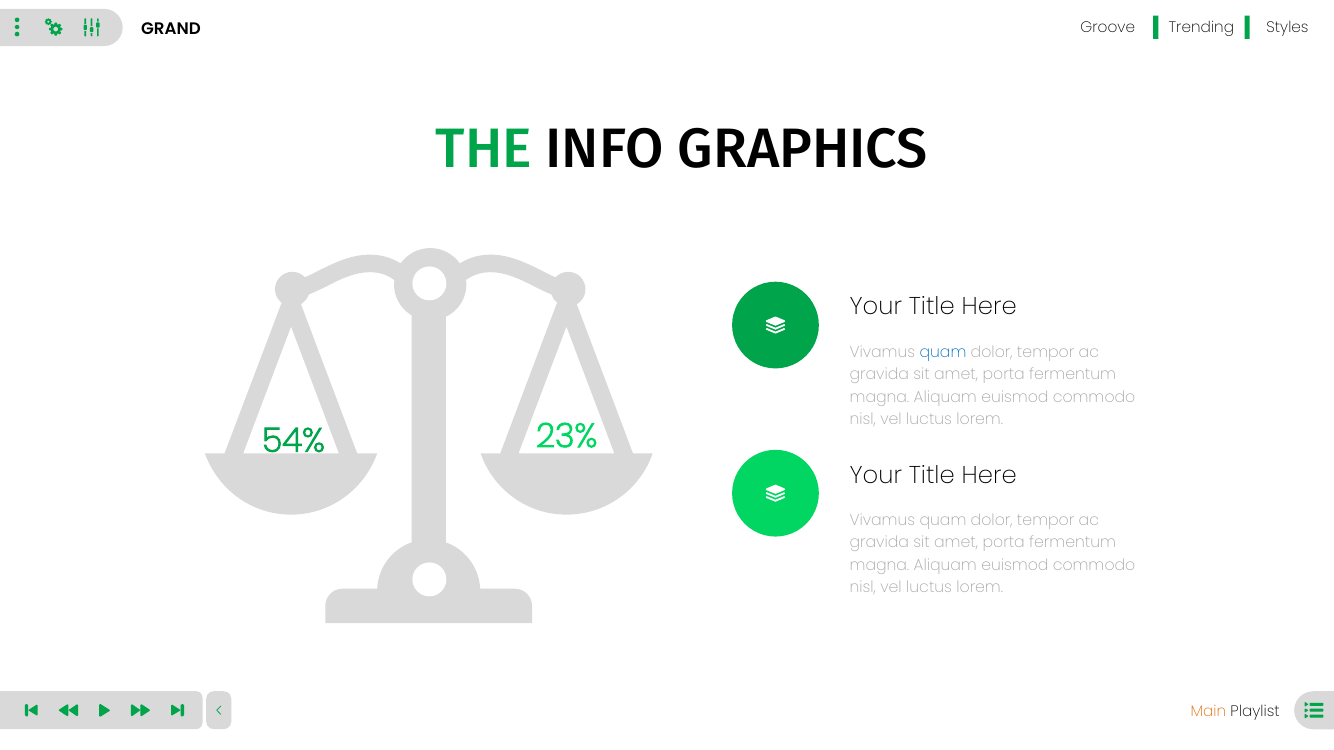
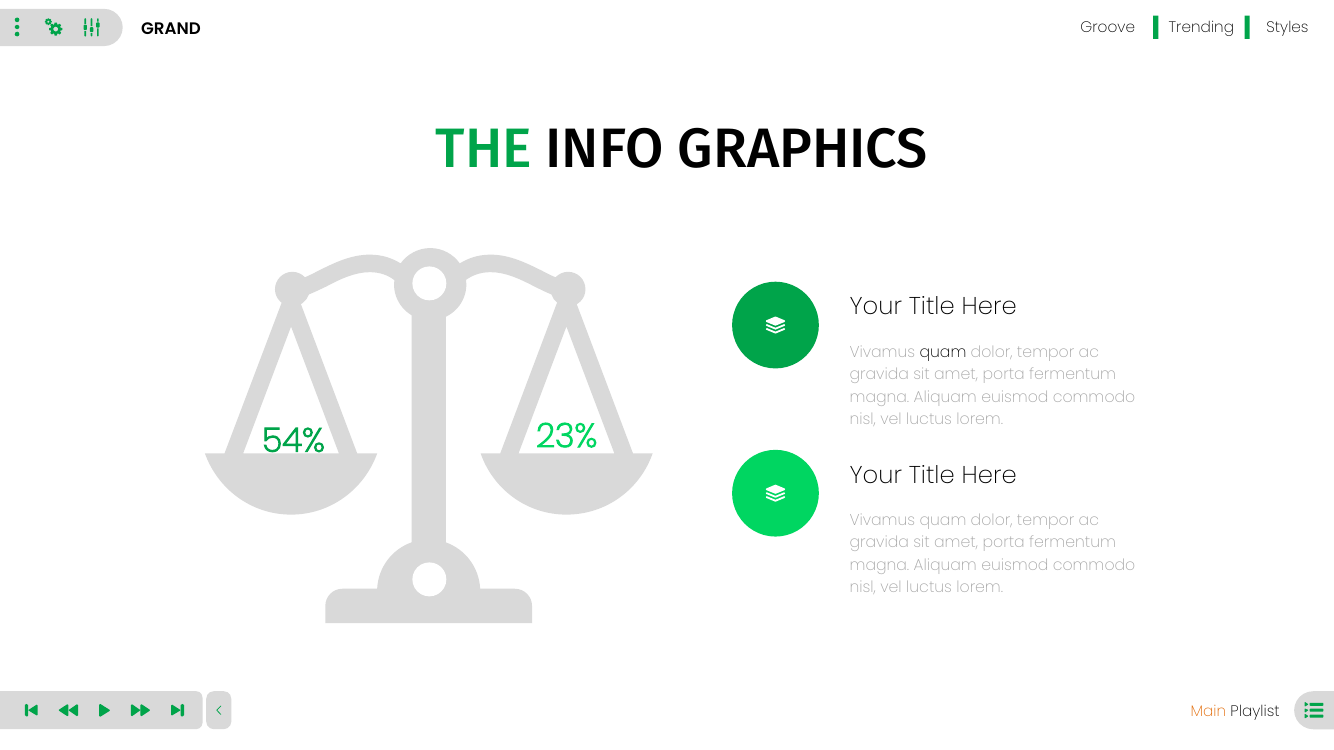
quam colour: blue -> black (943, 352)
